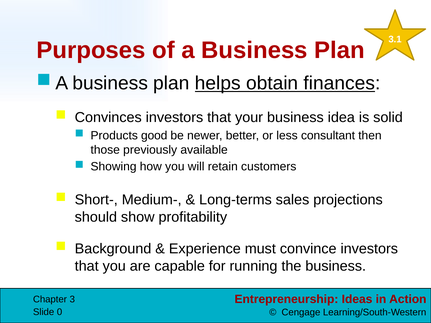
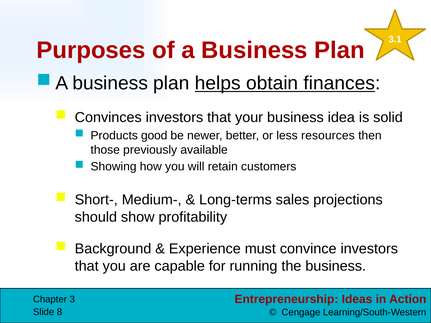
consultant: consultant -> resources (328, 136)
0: 0 -> 8 (60, 312)
